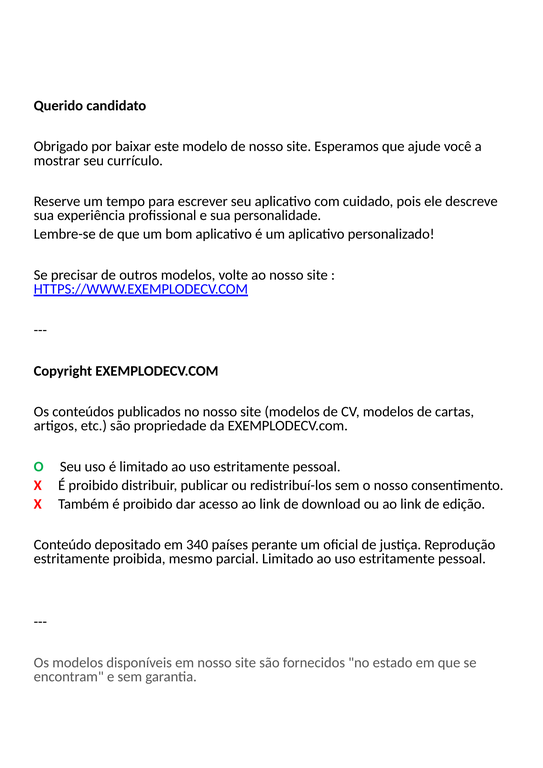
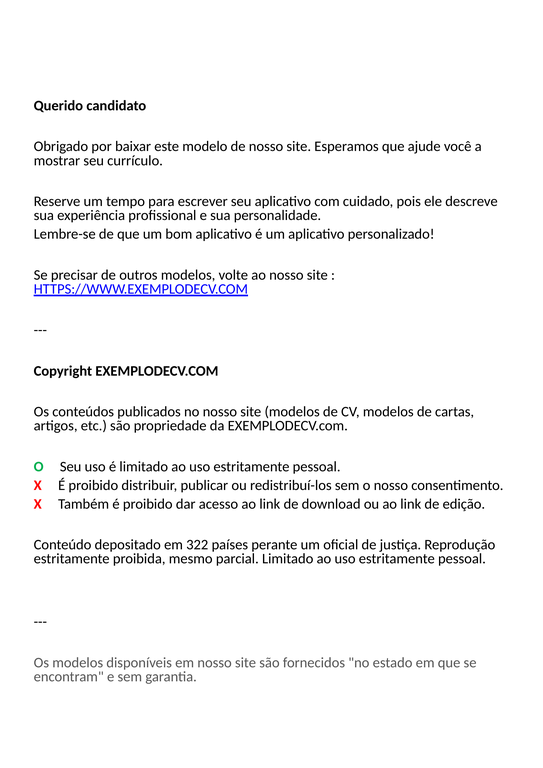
340: 340 -> 322 (197, 544)
